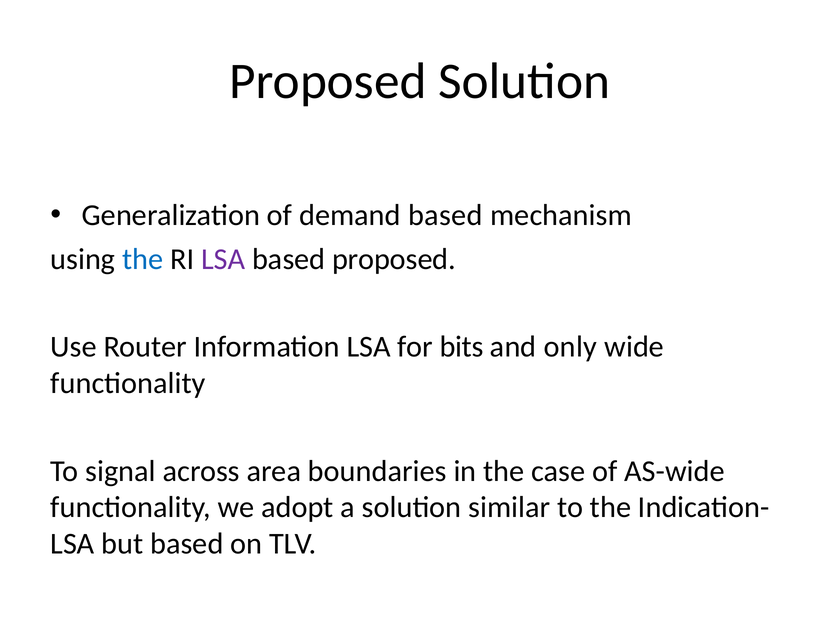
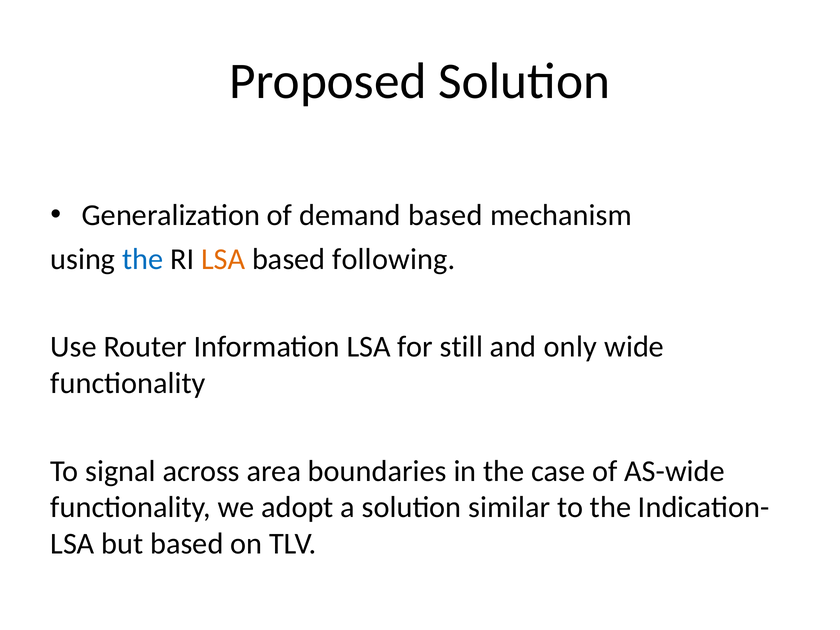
LSA colour: purple -> orange (223, 259)
based proposed: proposed -> following (394, 259)
bits: bits -> still (461, 347)
